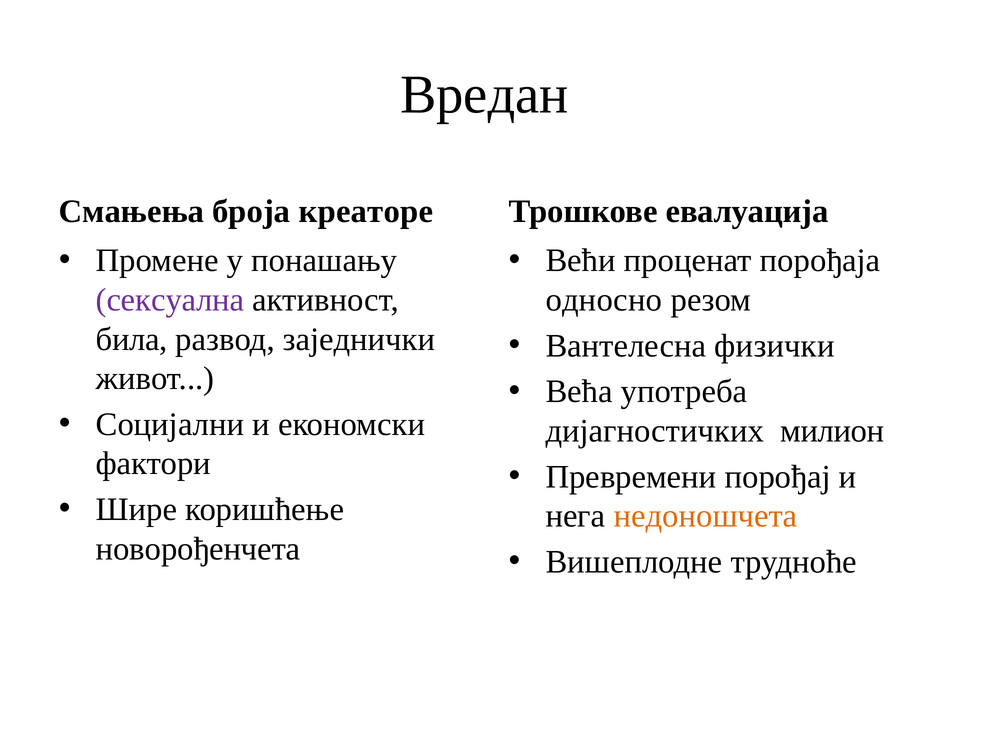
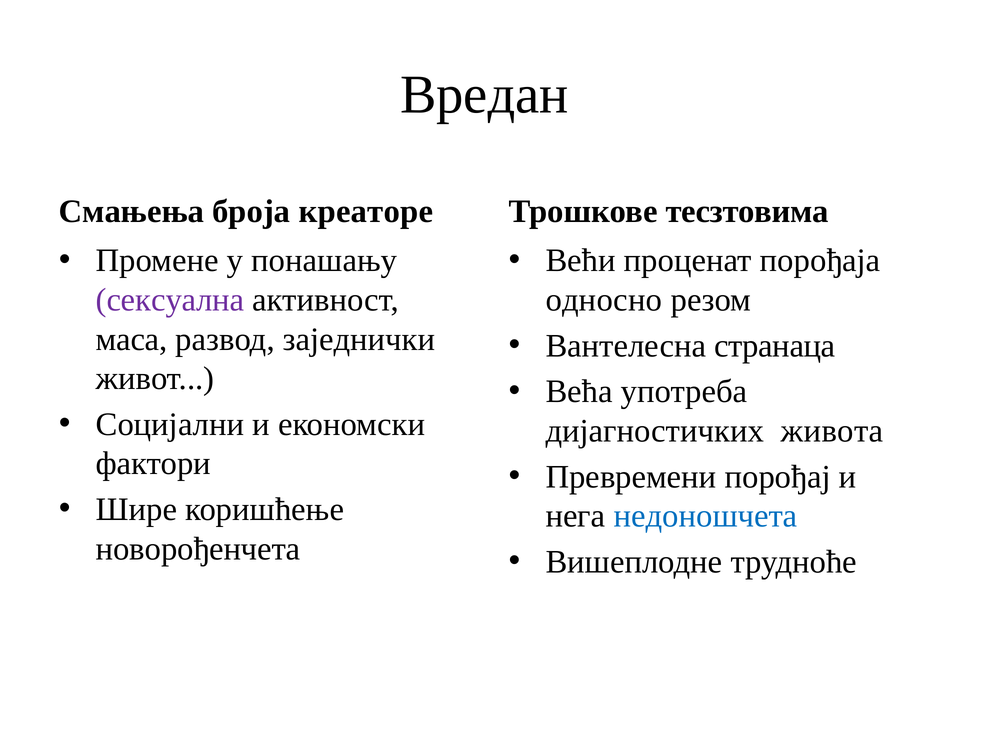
евалуација: евалуација -> тесзтовима (747, 211)
била: била -> маса (132, 339)
физички: физички -> странаца (775, 345)
милион: милион -> живота (832, 431)
недоношчета colour: orange -> blue (706, 516)
